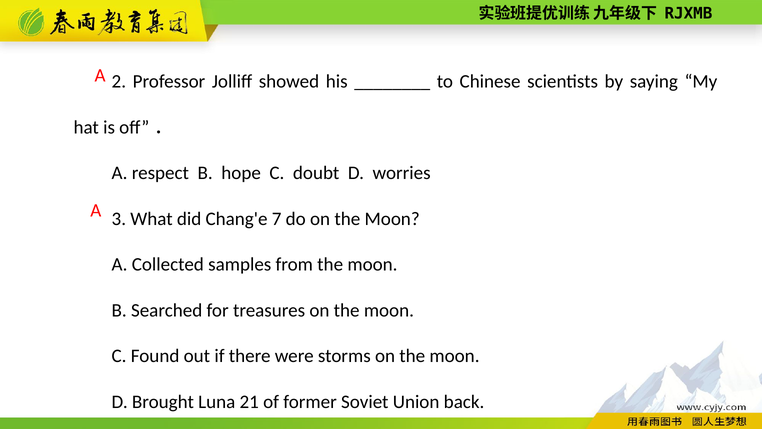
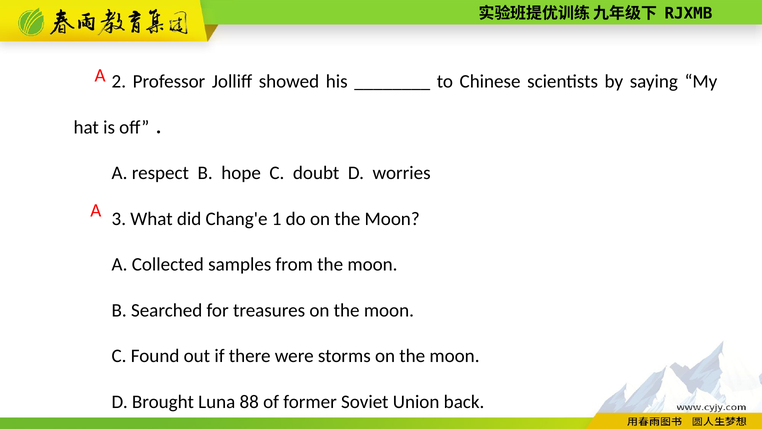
7: 7 -> 1 (277, 219)
21: 21 -> 88 (249, 402)
